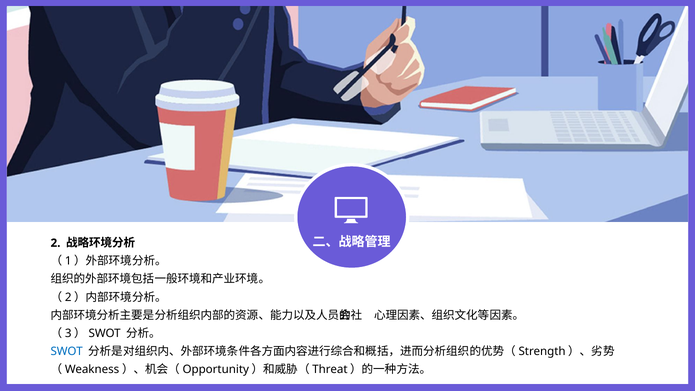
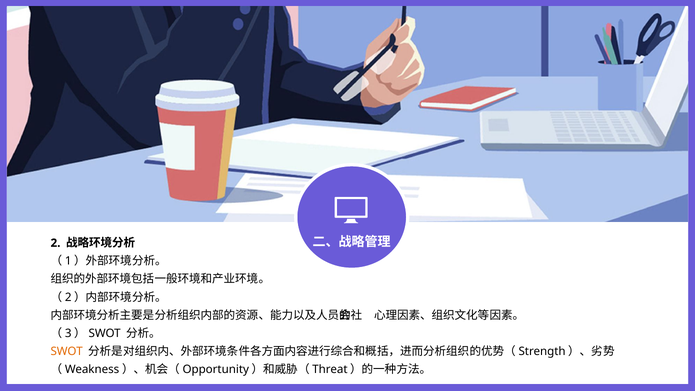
SWOT colour: blue -> orange (67, 351)
